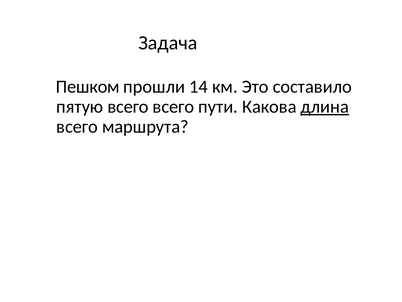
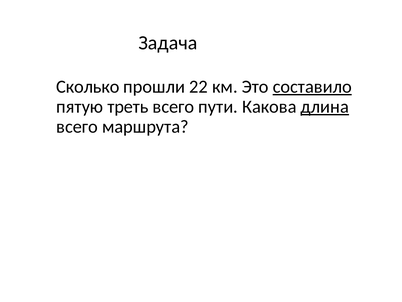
Пешком: Пешком -> Сколько (88, 87)
14: 14 -> 22 (199, 87)
составило underline: none -> present (312, 87)
пятую всего: всего -> треть (128, 107)
